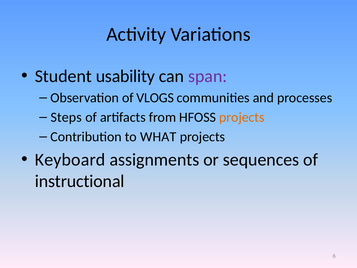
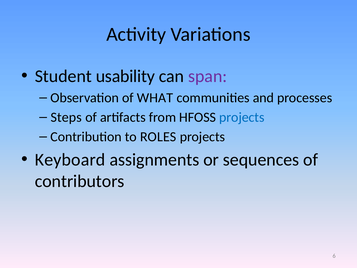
VLOGS: VLOGS -> WHAT (155, 98)
projects colour: orange -> blue (242, 117)
WHAT: WHAT -> ROLES (158, 137)
instructional: instructional -> contributors (80, 181)
